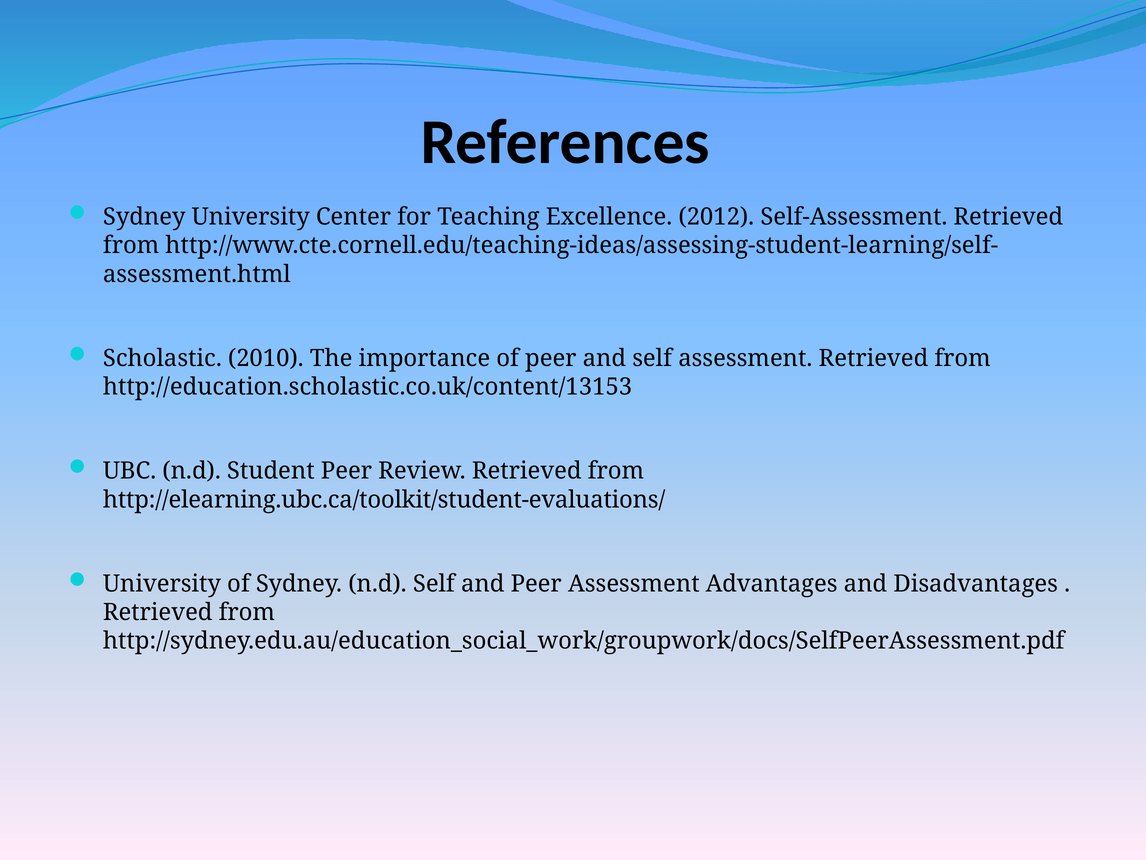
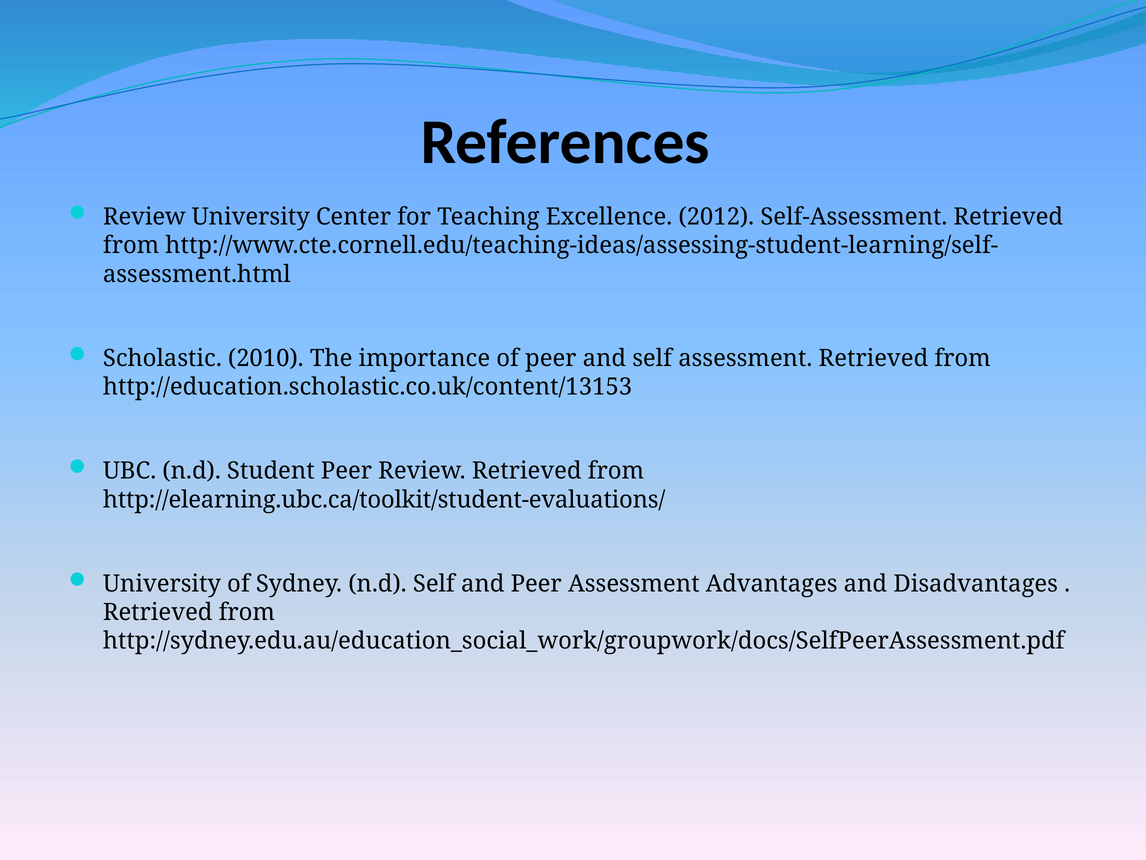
Sydney: Sydney -> Review (144, 217)
